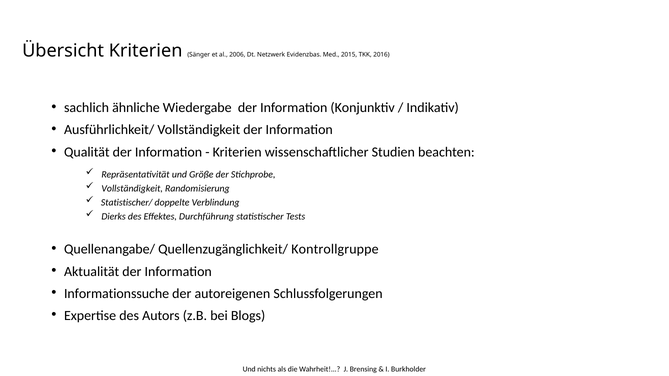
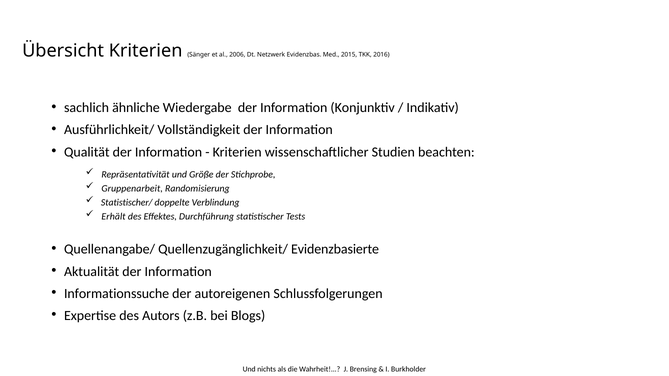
Vollständigkeit: Vollständigkeit -> Gruppenarbeit (132, 188)
Dierks: Dierks -> Erhält (114, 216)
Kontrollgruppe: Kontrollgruppe -> Evidenzbasierte (335, 250)
